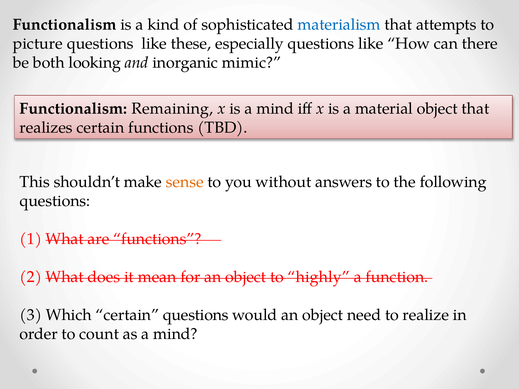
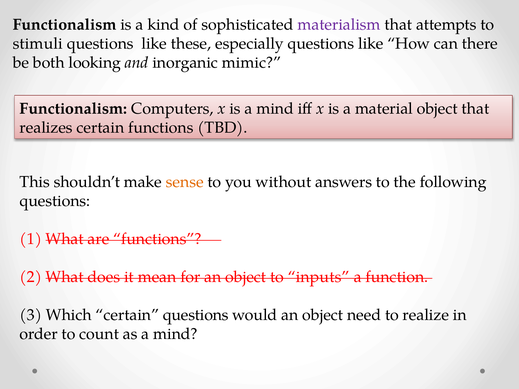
materialism colour: blue -> purple (339, 25)
picture: picture -> stimuli (38, 44)
Remaining: Remaining -> Computers (172, 109)
highly: highly -> inputs (319, 277)
